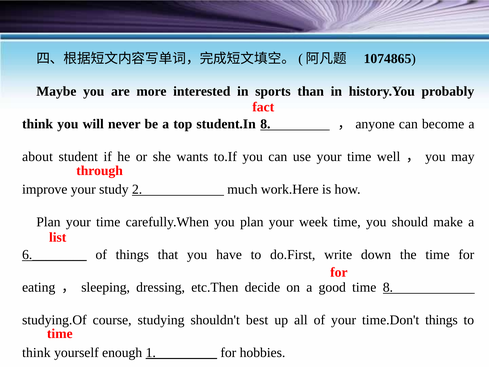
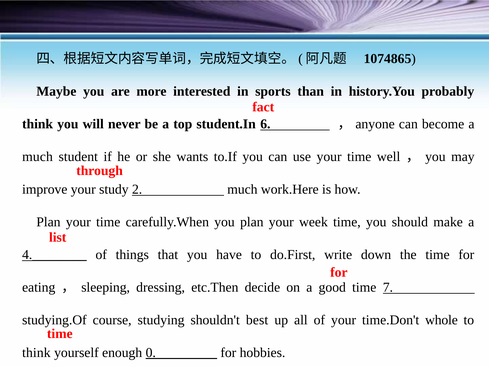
student.In 8: 8 -> 6 (265, 124)
about: about -> much (38, 157)
6.________: 6.________ -> 4.________ (54, 254)
time 8: 8 -> 7 (388, 287)
time.Don't things: things -> whole (441, 320)
1._________: 1._________ -> 0._________ (181, 352)
